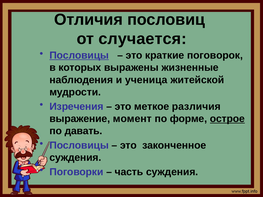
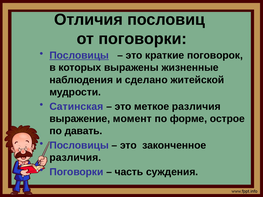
от случается: случается -> поговорки (143, 39)
ученица: ученица -> сделано (146, 80)
Изречения: Изречения -> Сатинская (76, 107)
острое underline: present -> none (227, 119)
суждения: суждения -> различия (75, 158)
